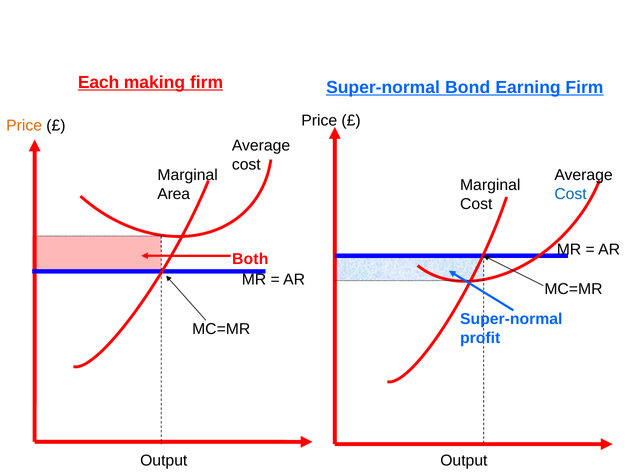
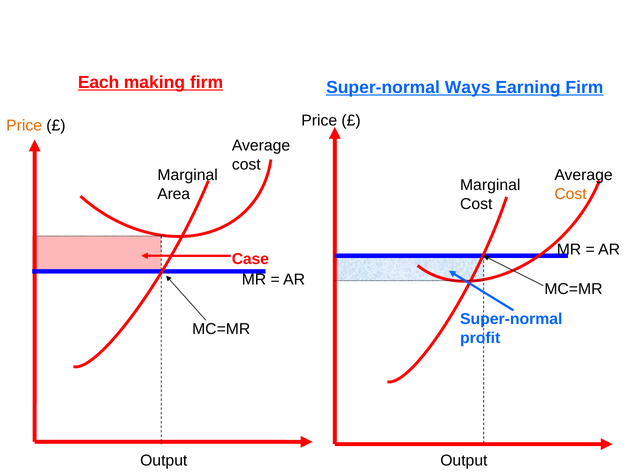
Bond: Bond -> Ways (468, 87)
Cost colour: blue -> orange (571, 194)
Both: Both -> Case (250, 259)
